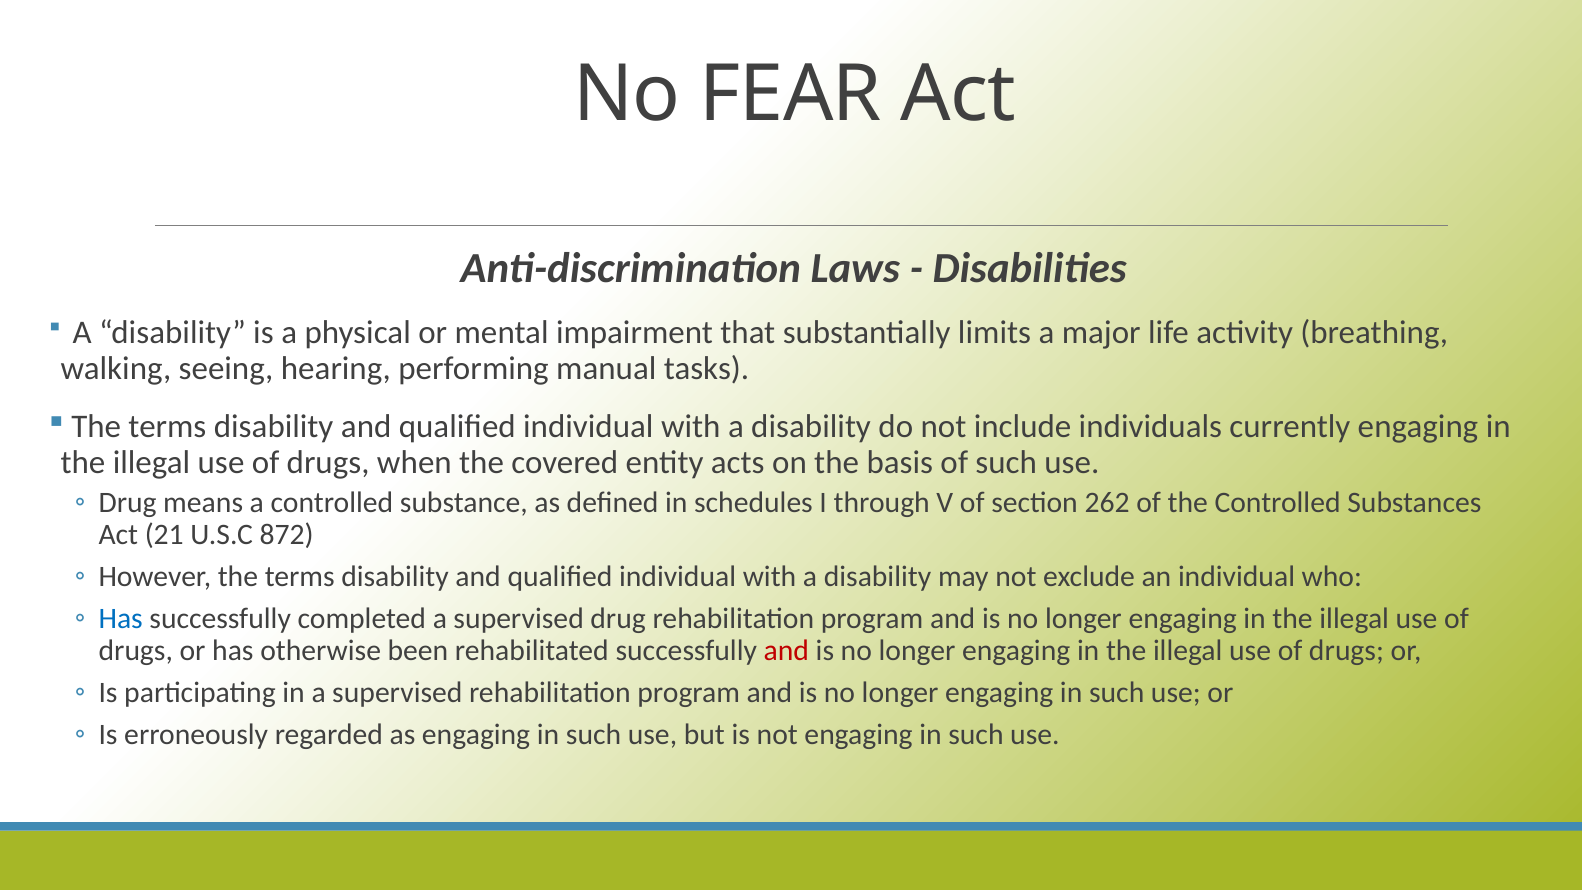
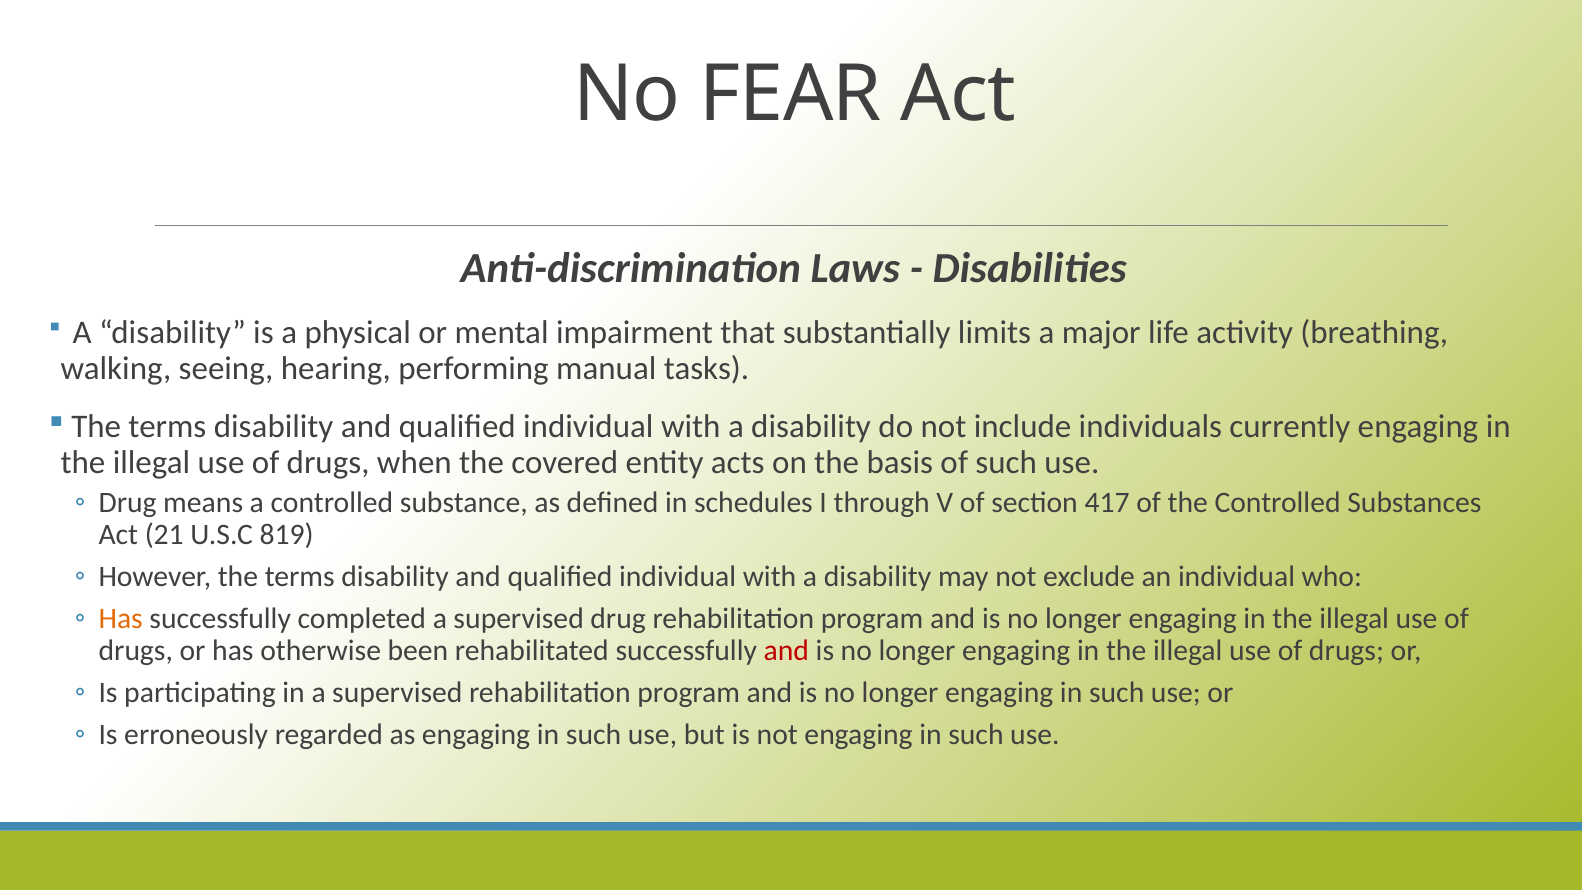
262: 262 -> 417 (1107, 503)
872: 872 -> 819 (287, 535)
Has colour: blue -> orange (121, 619)
